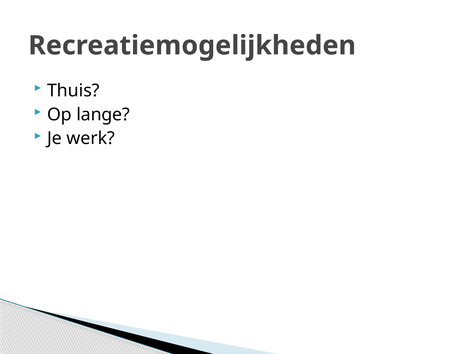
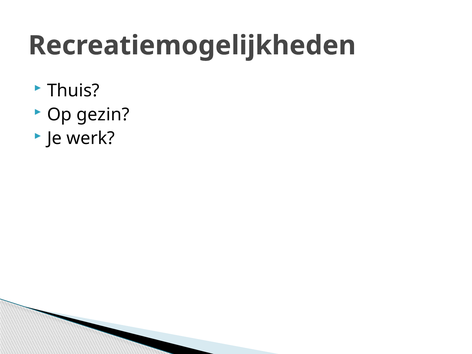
lange: lange -> gezin (103, 115)
